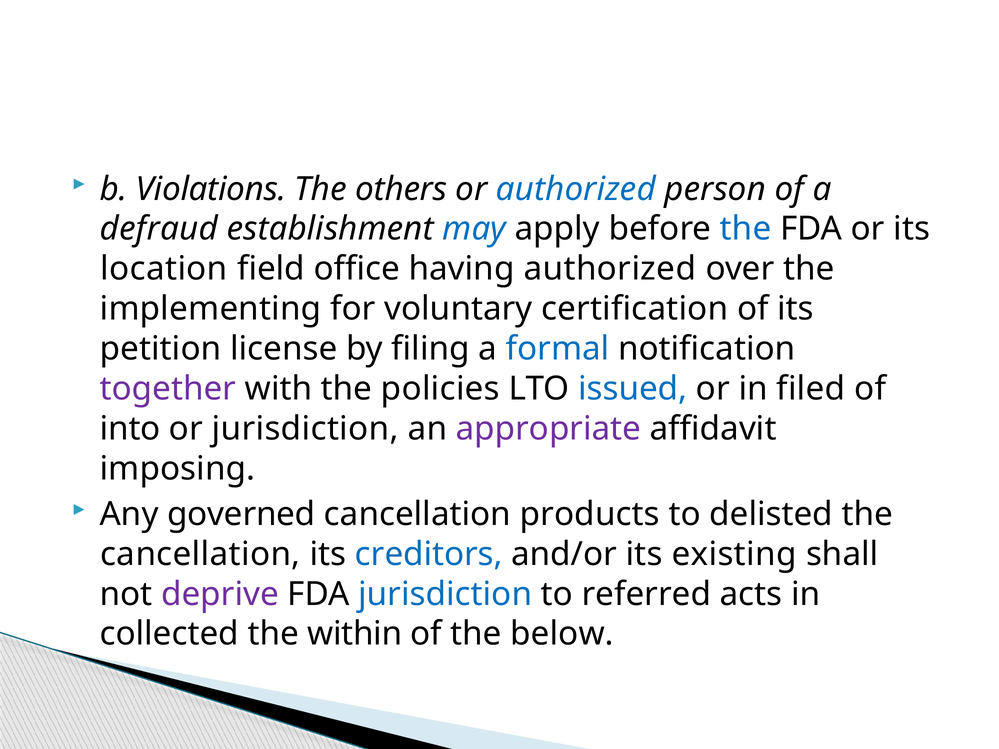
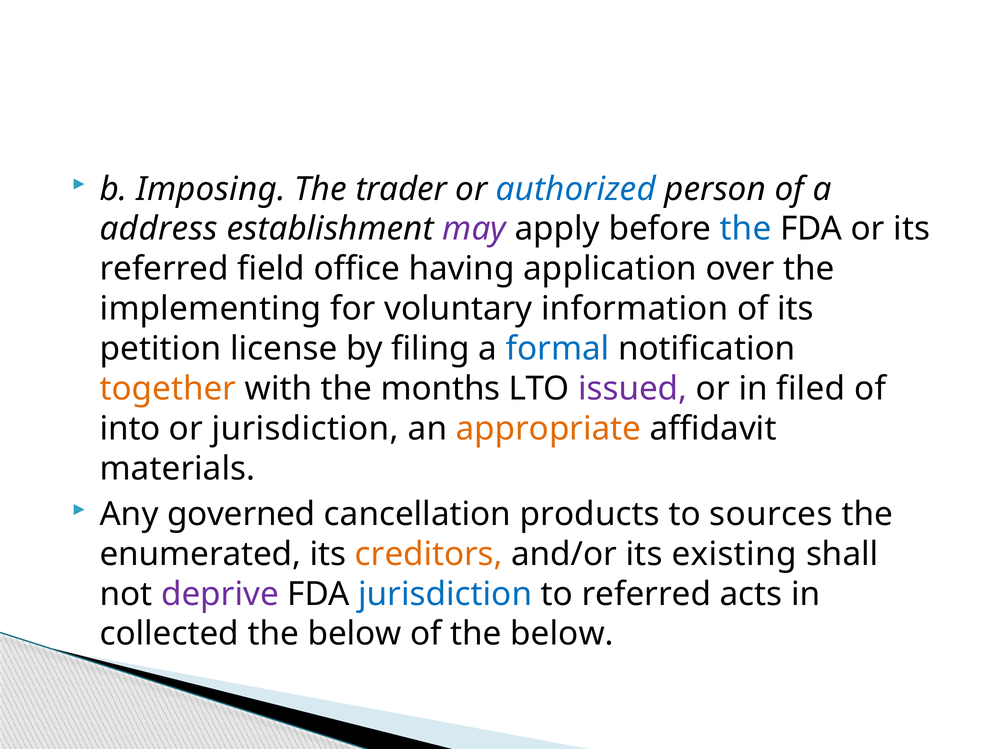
Violations: Violations -> Imposing (211, 189)
others: others -> trader (401, 189)
defraud: defraud -> address (159, 229)
may colour: blue -> purple (474, 229)
location: location -> referred (164, 269)
having authorized: authorized -> application (610, 269)
certification: certification -> information (635, 309)
together colour: purple -> orange (168, 389)
policies: policies -> months (441, 389)
issued colour: blue -> purple (633, 389)
appropriate colour: purple -> orange (548, 429)
imposing: imposing -> materials (178, 469)
delisted: delisted -> sources (771, 514)
cancellation: cancellation -> enumerated (200, 554)
creditors colour: blue -> orange (429, 554)
within: within -> below (355, 634)
